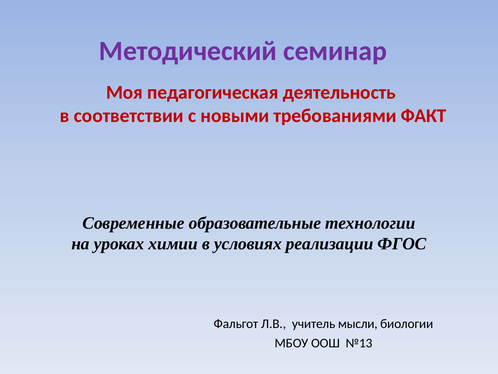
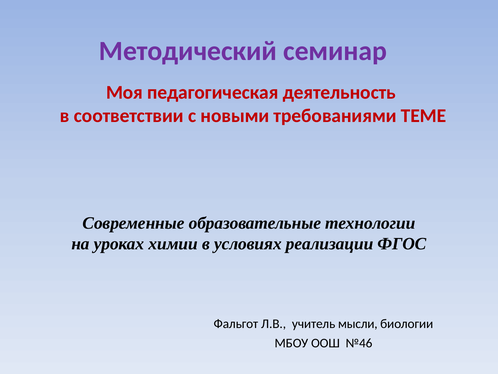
ФАКТ: ФАКТ -> ТЕМЕ (424, 116)
№13: №13 -> №46 (359, 343)
